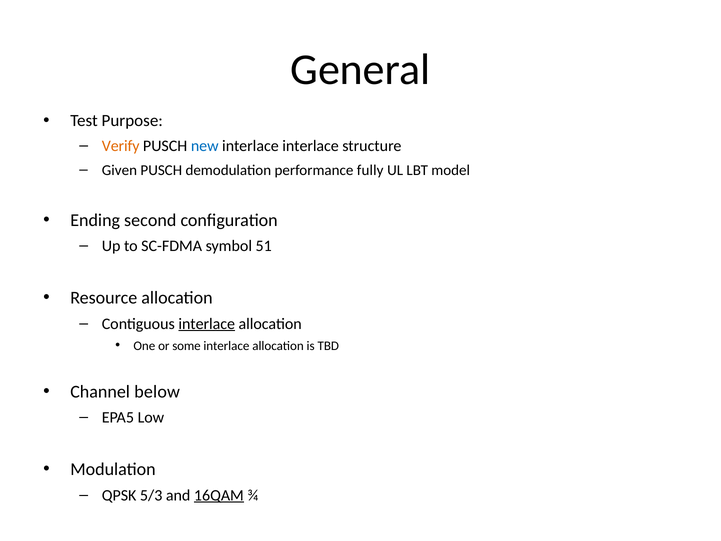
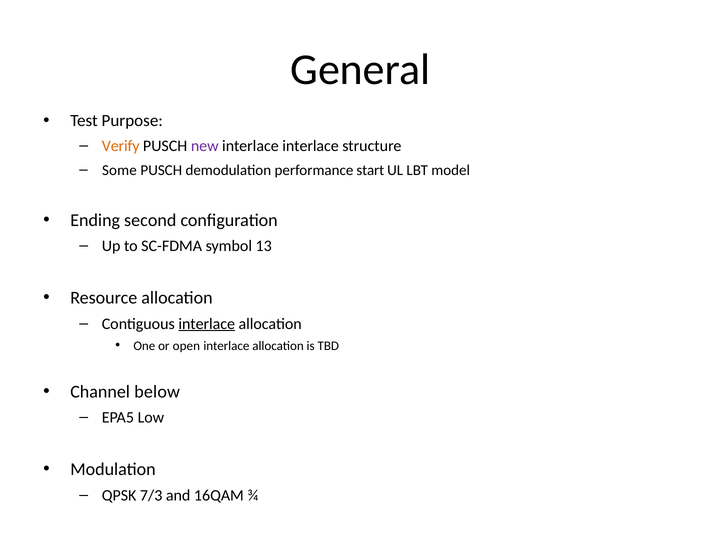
new colour: blue -> purple (205, 146)
Given: Given -> Some (119, 170)
fully: fully -> start (370, 170)
51: 51 -> 13 (264, 246)
some: some -> open (186, 346)
5/3: 5/3 -> 7/3 (151, 495)
16QAM underline: present -> none (219, 495)
